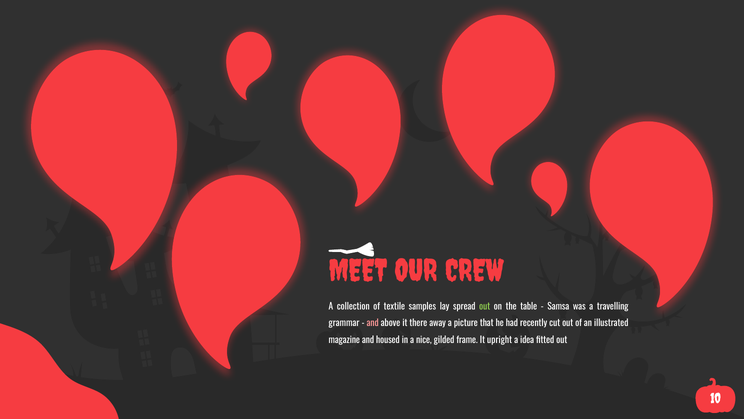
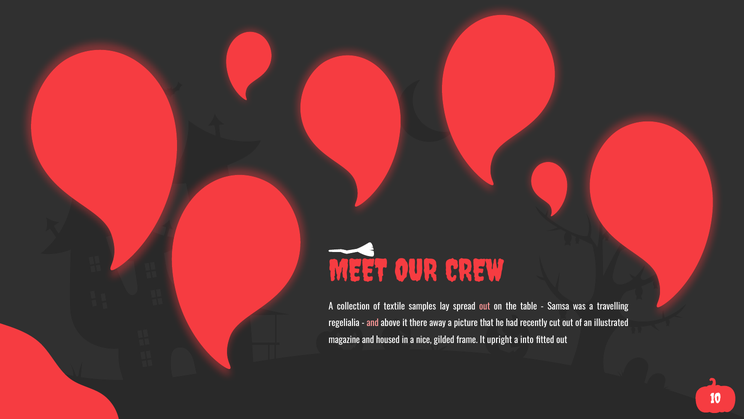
out colour: light green -> pink (485, 306)
grammar: grammar -> regelialia (344, 323)
idea: idea -> into (527, 340)
